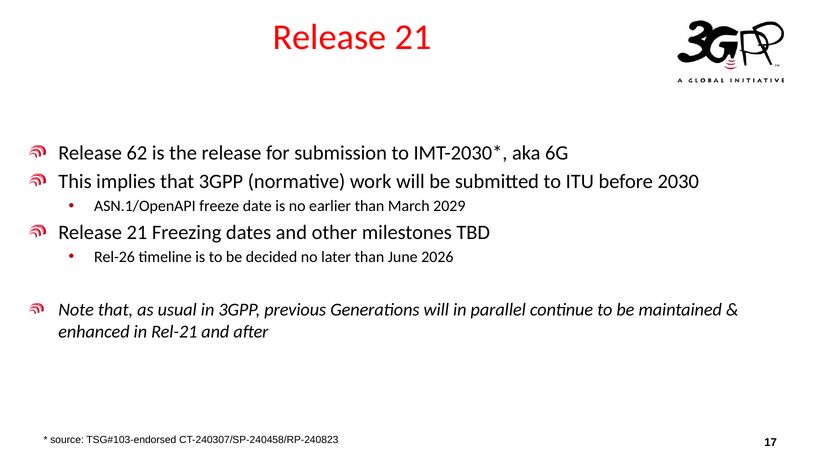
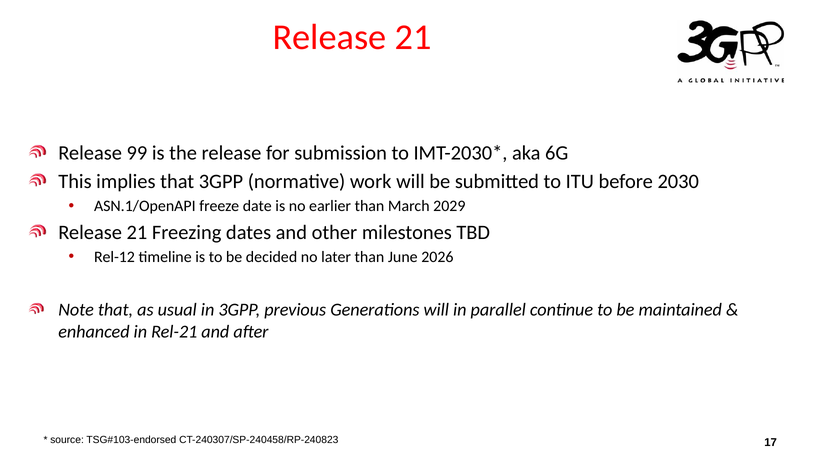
62: 62 -> 99 (137, 153)
Rel-26: Rel-26 -> Rel-12 (114, 257)
